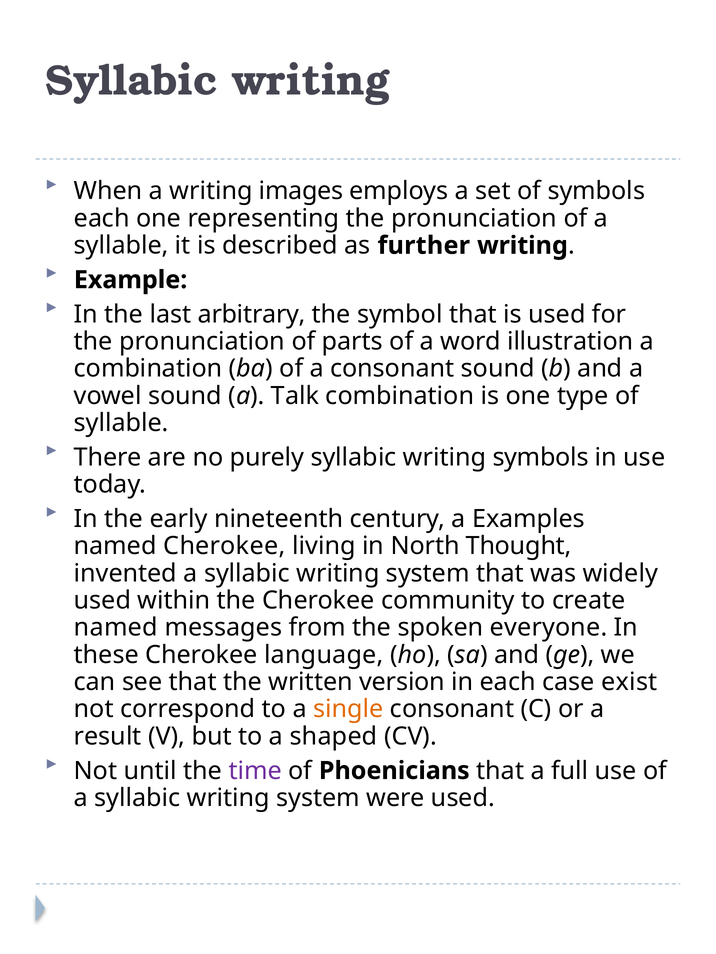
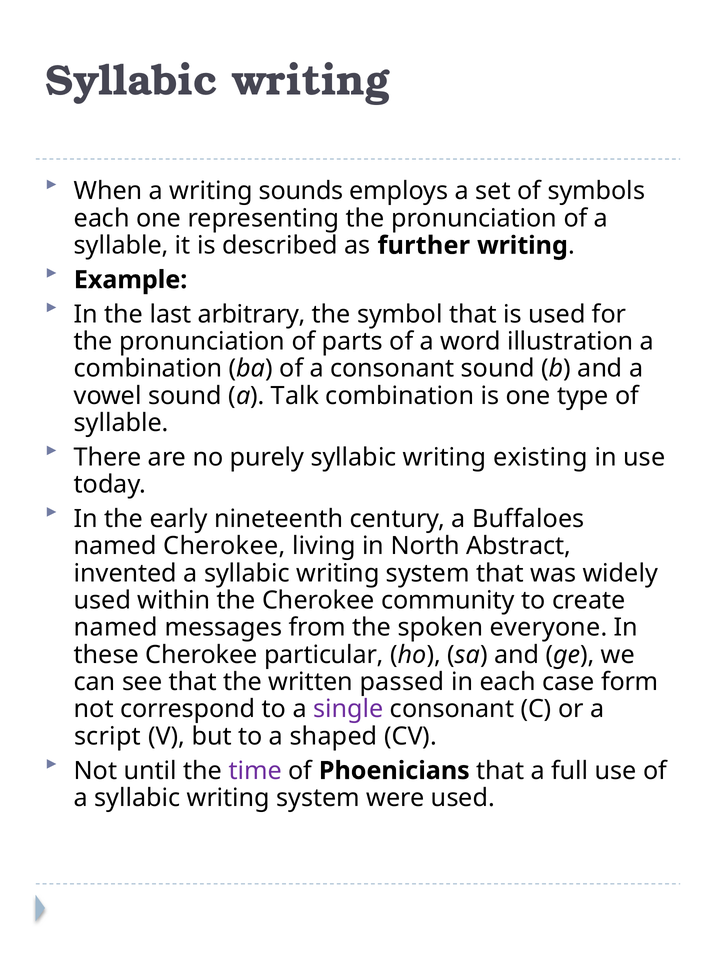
images: images -> sounds (301, 191)
writing symbols: symbols -> existing (540, 458)
Examples: Examples -> Buffaloes (528, 519)
Thought: Thought -> Abstract (519, 546)
language: language -> particular (324, 655)
version: version -> passed (402, 682)
exist: exist -> form (630, 682)
single colour: orange -> purple (348, 710)
result: result -> script (108, 737)
